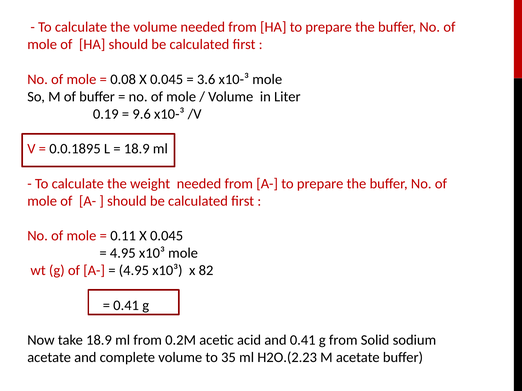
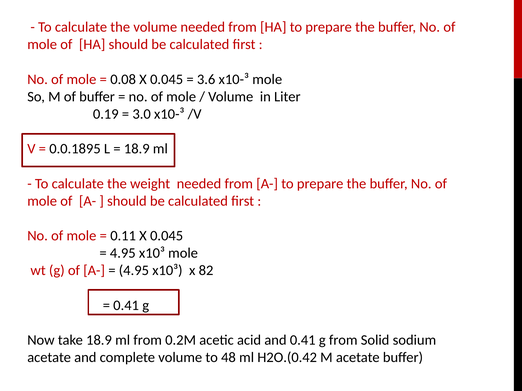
9.6: 9.6 -> 3.0 (142, 114)
35: 35 -> 48 (228, 358)
H2O.(2.23: H2O.(2.23 -> H2O.(0.42 (287, 358)
